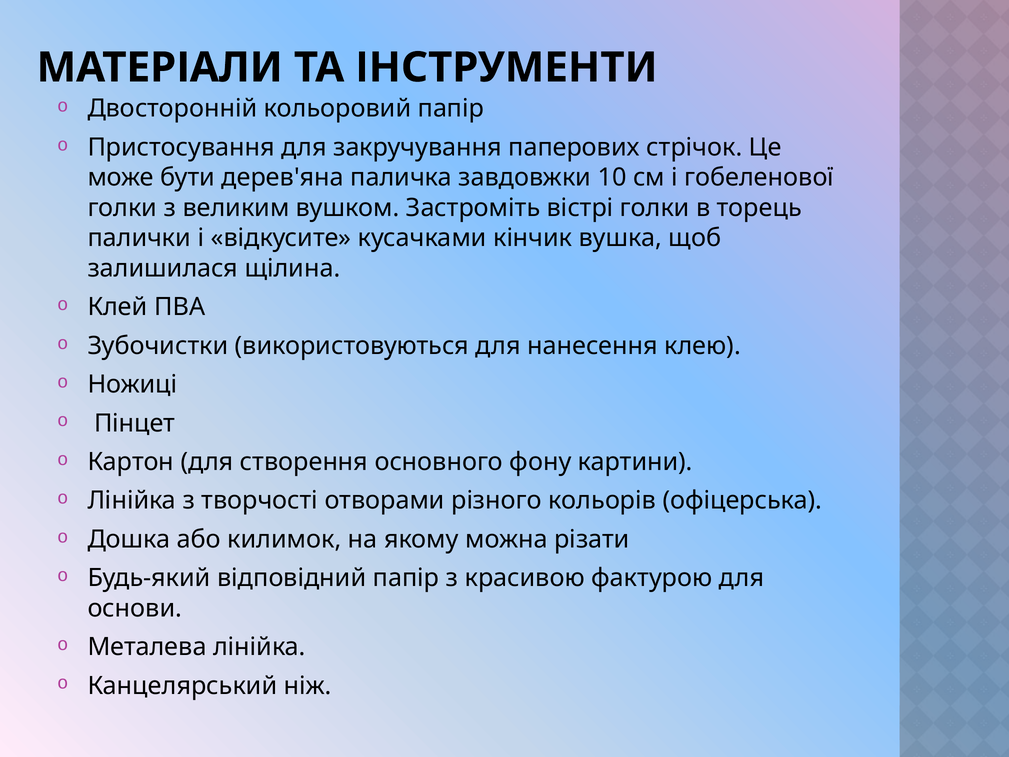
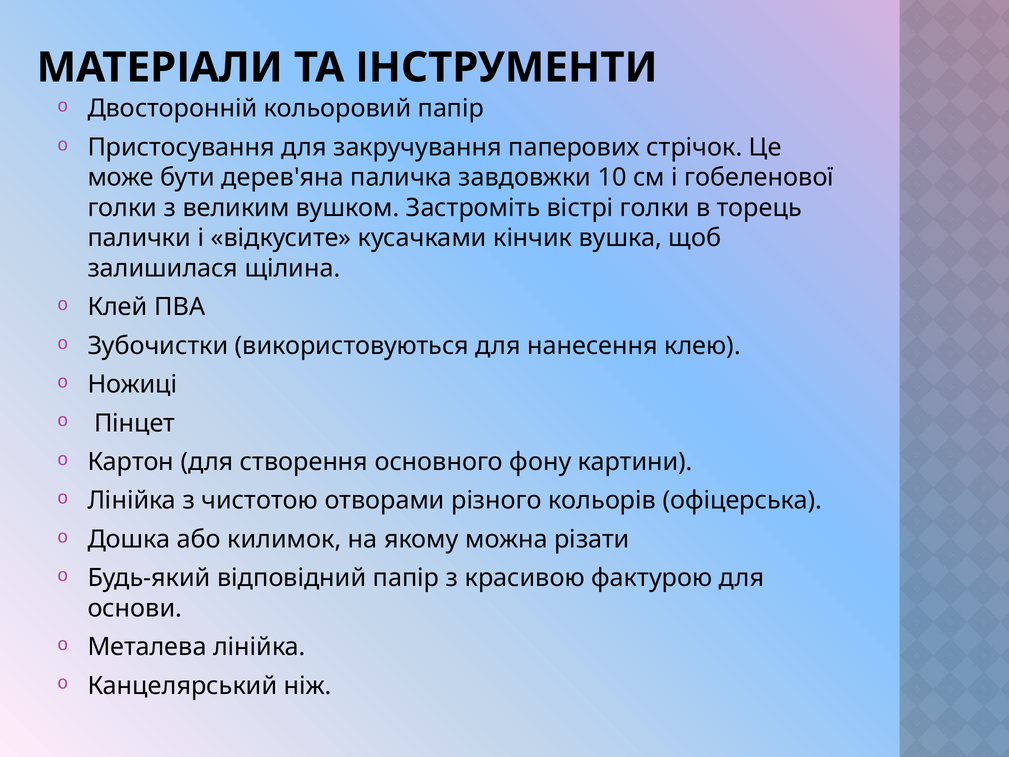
творчості: творчості -> чистотою (260, 501)
